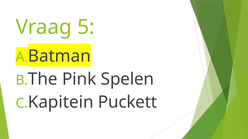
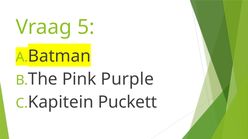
Spelen: Spelen -> Purple (127, 79)
